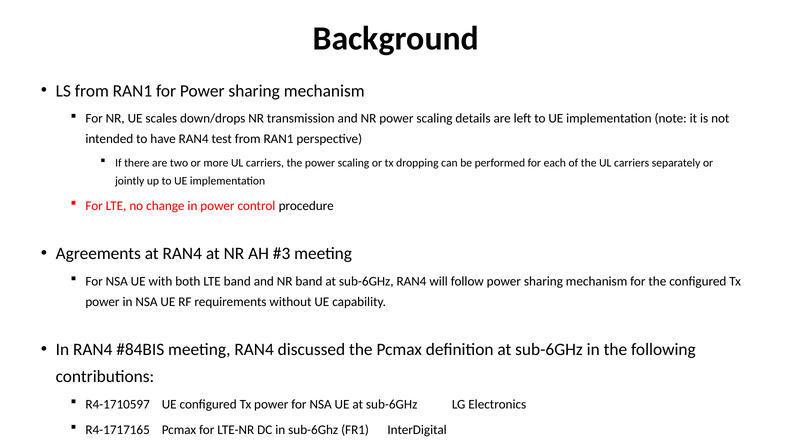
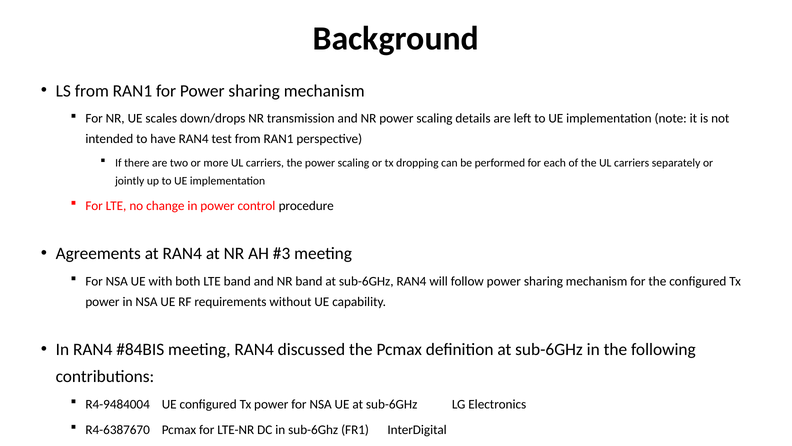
R4-1710597: R4-1710597 -> R4-9484004 (118, 404)
R4-1717165: R4-1717165 -> R4-6387670 (118, 429)
